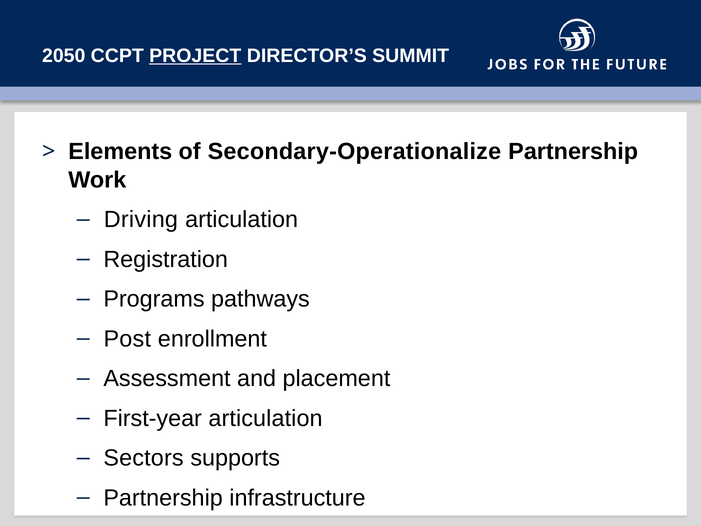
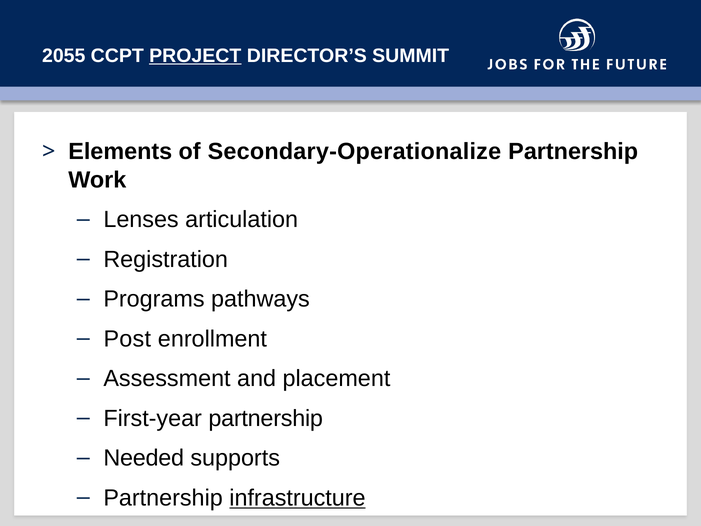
2050: 2050 -> 2055 (64, 56)
Driving: Driving -> Lenses (141, 219)
First-year articulation: articulation -> partnership (266, 418)
Sectors: Sectors -> Needed (144, 458)
infrastructure underline: none -> present (297, 498)
